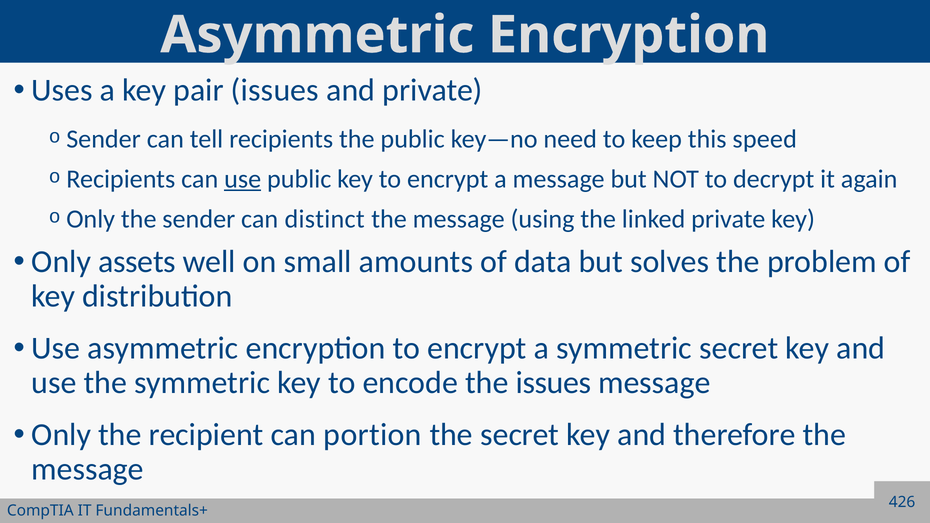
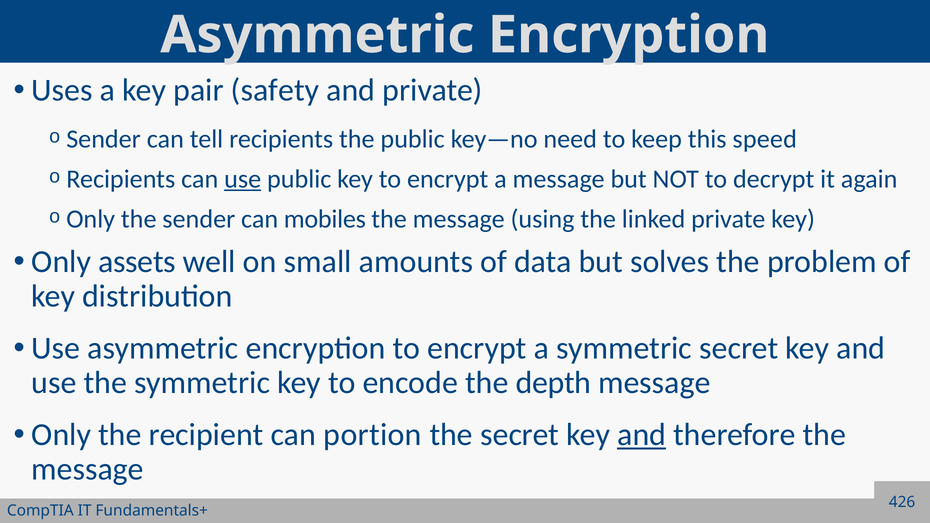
pair issues: issues -> safety (275, 90)
distinct: distinct -> mobiles (325, 219)
the issues: issues -> depth (553, 383)
and underline: none -> present (642, 435)
